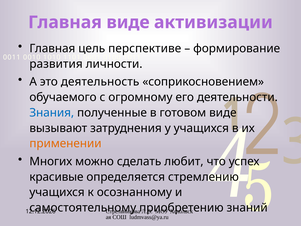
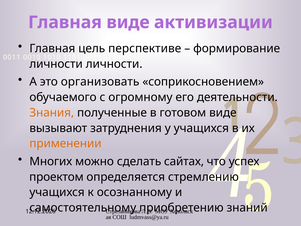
развития: развития -> личности (56, 64)
деятельность: деятельность -> организовать (100, 82)
Знания colour: blue -> orange (52, 113)
любит: любит -> сайтах (184, 161)
красивые: красивые -> проектом (56, 177)
